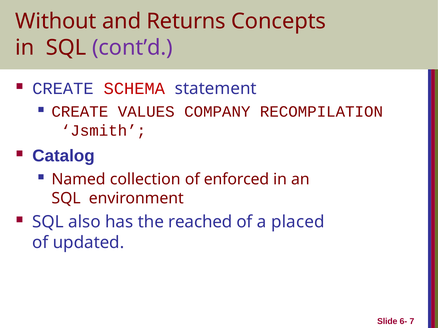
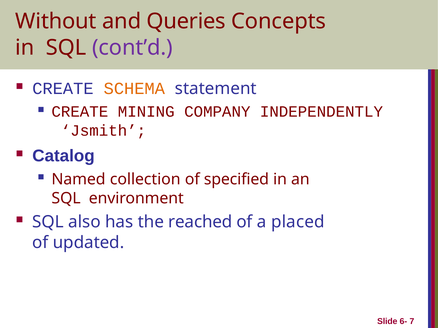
Returns: Returns -> Queries (186, 21)
SCHEMA colour: red -> orange (134, 89)
VALUES: VALUES -> MINING (146, 112)
RECOMPILATION: RECOMPILATION -> INDEPENDENTLY (321, 112)
enforced: enforced -> specified (236, 180)
